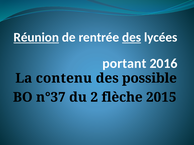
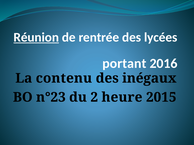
des underline: present -> none (132, 37)
possible: possible -> inégaux (149, 78)
n°37: n°37 -> n°23 (51, 98)
flèche: flèche -> heure (122, 98)
